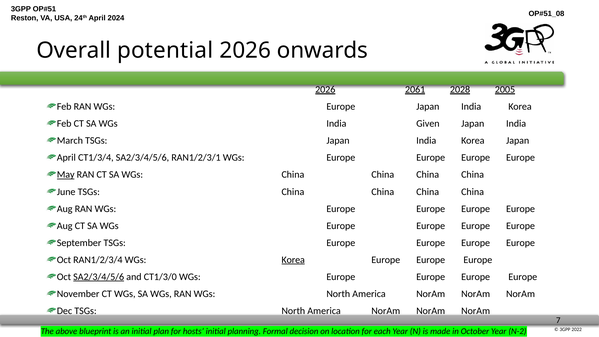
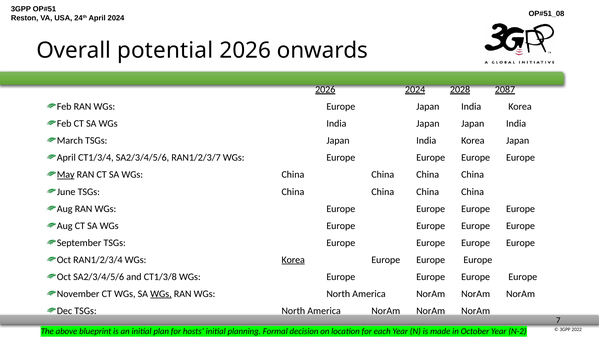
2026 2061: 2061 -> 2024 (415, 90)
2005: 2005 -> 2087 (505, 90)
India Given: Given -> Japan (428, 124)
RAN1/2/3/1: RAN1/2/3/1 -> RAN1/2/3/7 (196, 158)
SA2/3/4/5/6 underline: present -> none (99, 277)
CT1/3/0: CT1/3/0 -> CT1/3/8 (160, 277)
WGs underline: none -> present (161, 294)
